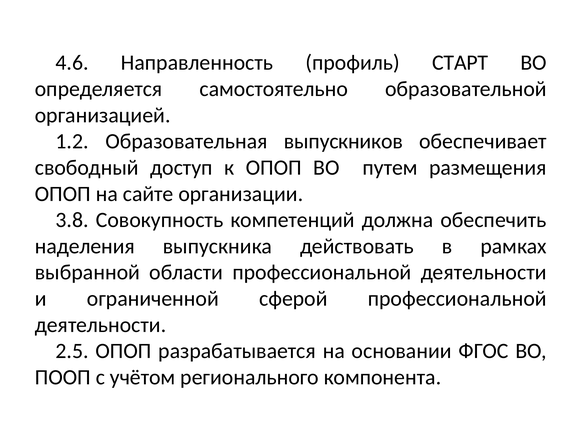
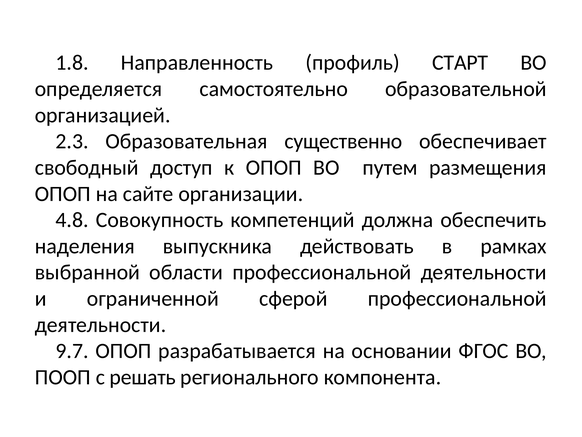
4.6: 4.6 -> 1.8 (72, 63)
1.2: 1.2 -> 2.3 (72, 141)
выпускников: выпускников -> существенно (343, 141)
3.8: 3.8 -> 4.8 (72, 220)
2.5: 2.5 -> 9.7 (72, 351)
учётом: учётом -> решать (143, 377)
